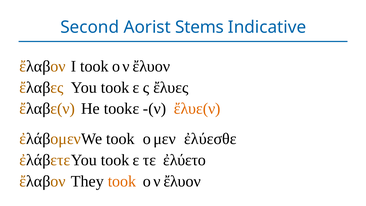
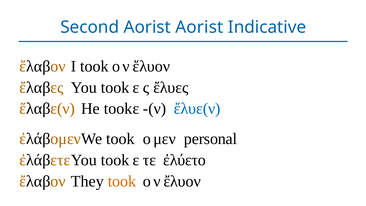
Aorist Stems: Stems -> Aorist (199, 27)
ἔλυε(ν colour: orange -> blue (197, 109)
ἐλύεσθε: ἐλύεσθε -> personal (211, 139)
